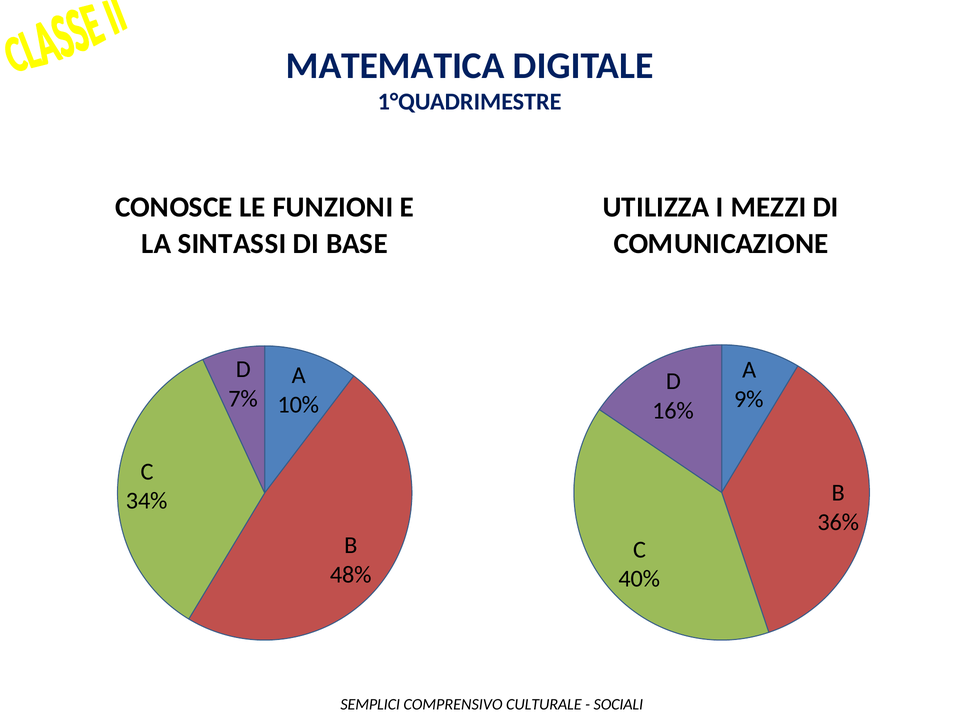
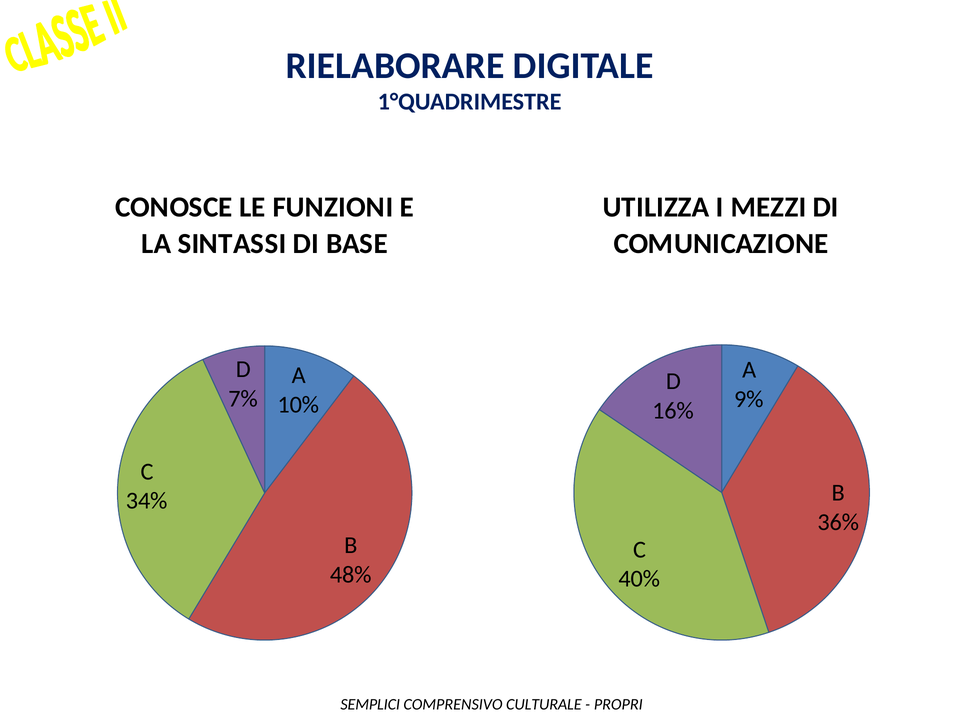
MATEMATICA: MATEMATICA -> RIELABORARE (395, 66)
SOCIALI: SOCIALI -> PROPRI (618, 705)
